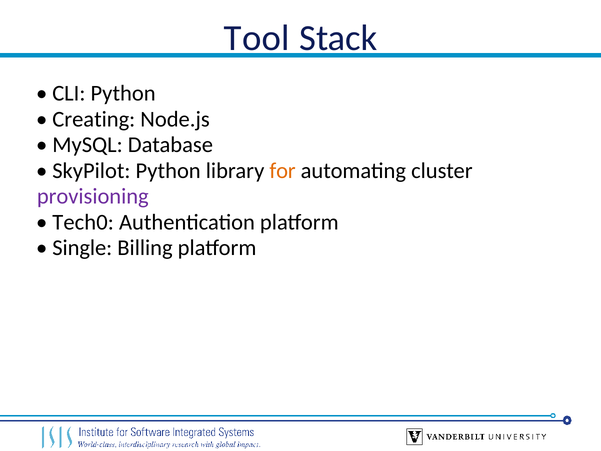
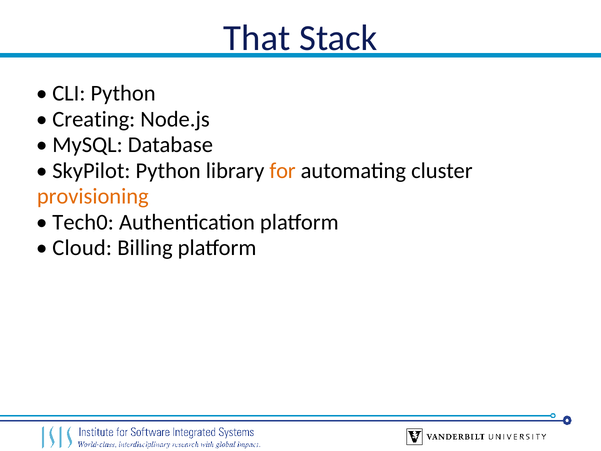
Tool: Tool -> That (257, 38)
provisioning colour: purple -> orange (93, 196)
Single: Single -> Cloud (82, 248)
